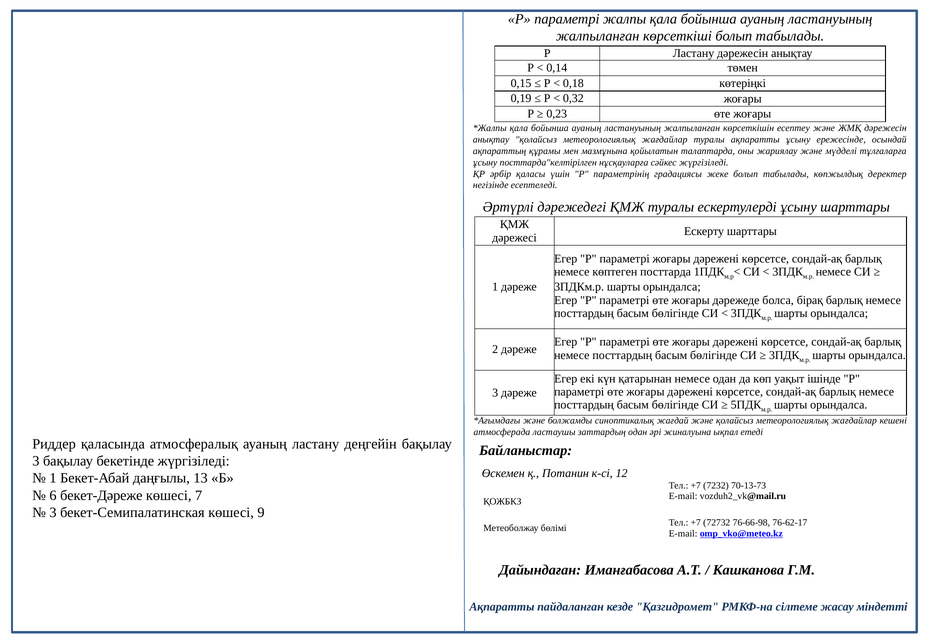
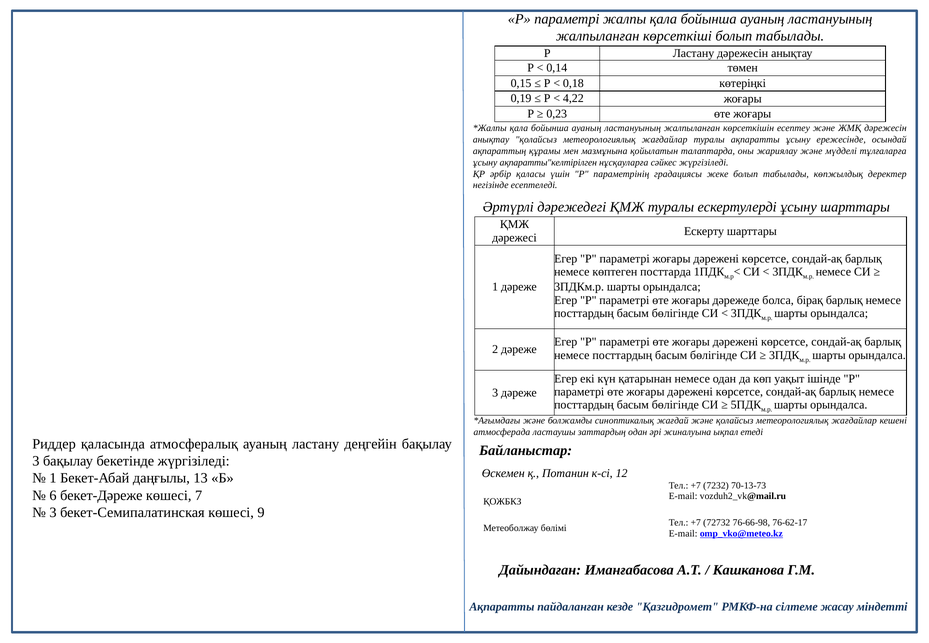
0,32: 0,32 -> 4,22 (573, 99)
посттарда"келтірілген: посттарда"келтірілген -> ақпаратты"келтірілген (548, 162)
